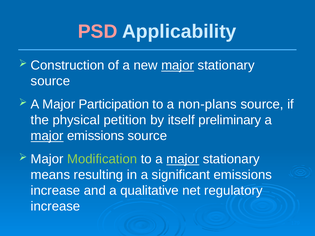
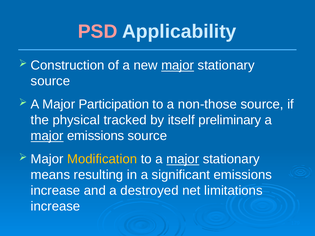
non-plans: non-plans -> non-those (207, 105)
petition: petition -> tracked (125, 120)
Modification colour: light green -> yellow (102, 159)
qualitative: qualitative -> destroyed (150, 191)
regulatory: regulatory -> limitations (233, 191)
